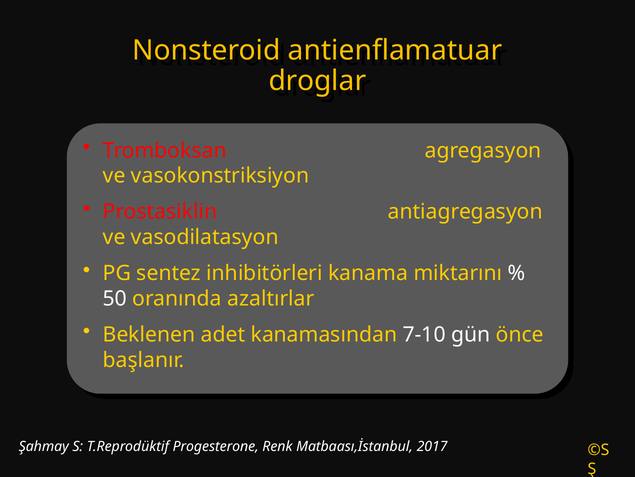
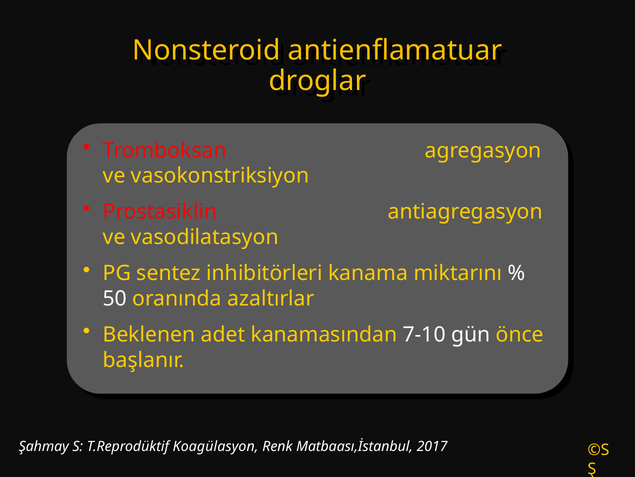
Progesterone: Progesterone -> Koagülasyon (216, 446)
